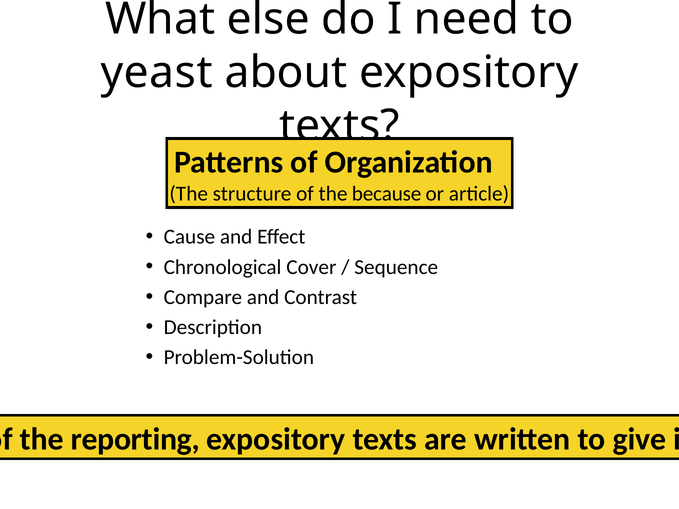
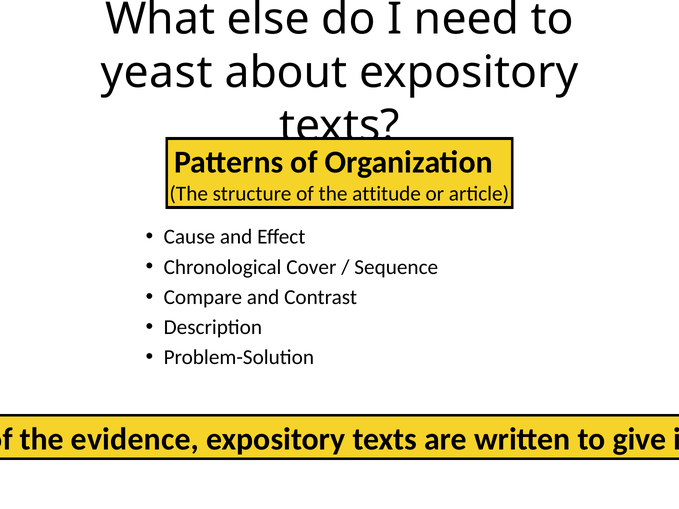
because: because -> attitude (387, 194)
reporting: reporting -> evidence (135, 439)
